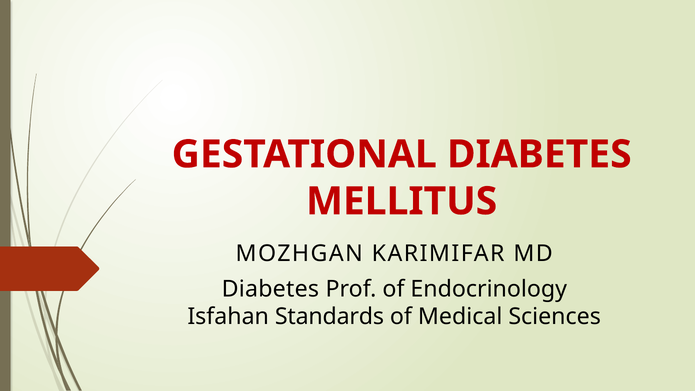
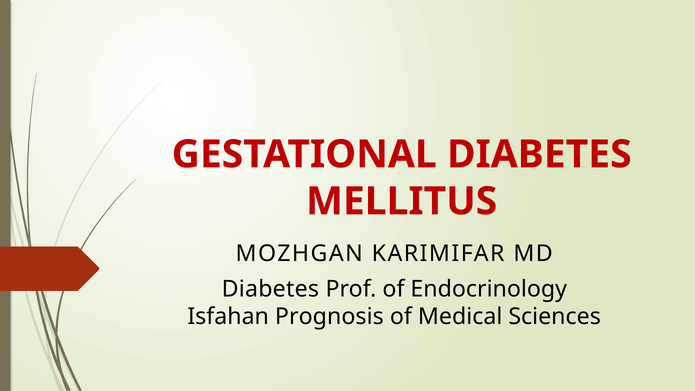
Standards: Standards -> Prognosis (329, 317)
